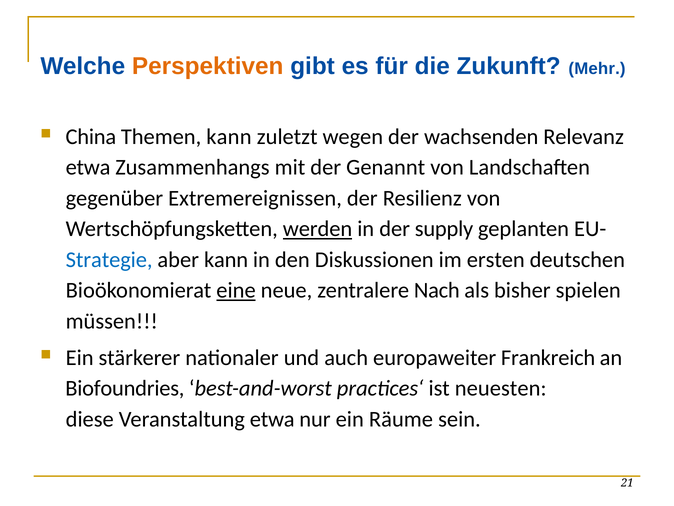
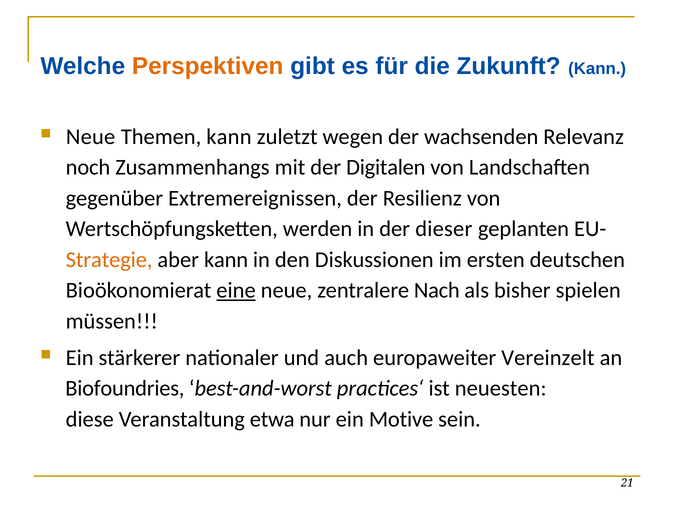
Zukunft Mehr: Mehr -> Kann (597, 69)
China: China -> Neue (91, 137)
etwa: etwa -> noch (88, 167)
Genannt: Genannt -> Digitalen (386, 167)
werden underline: present -> none (318, 229)
supply: supply -> dieser (444, 229)
Strategie colour: blue -> orange (109, 259)
Frankreich: Frankreich -> Vereinzelt (548, 357)
Räume: Räume -> Motive (401, 419)
